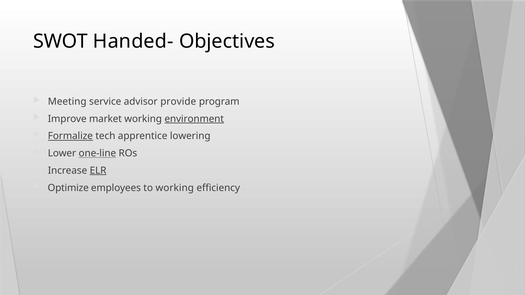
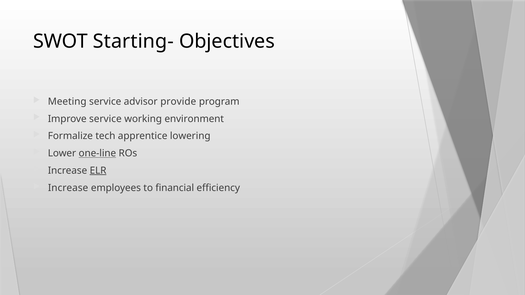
Handed-: Handed- -> Starting- (133, 41)
Improve market: market -> service (105, 119)
environment underline: present -> none (194, 119)
Formalize underline: present -> none (70, 136)
Optimize: Optimize -> Increase (68, 188)
to working: working -> financial (175, 188)
